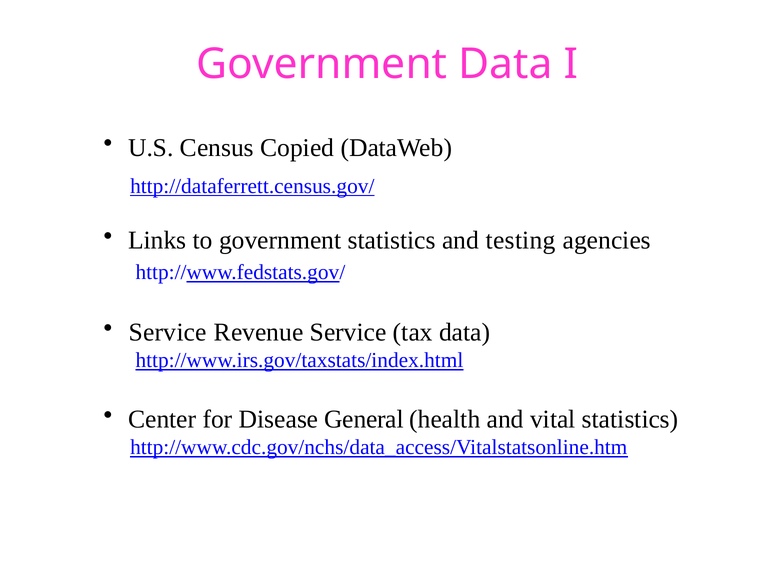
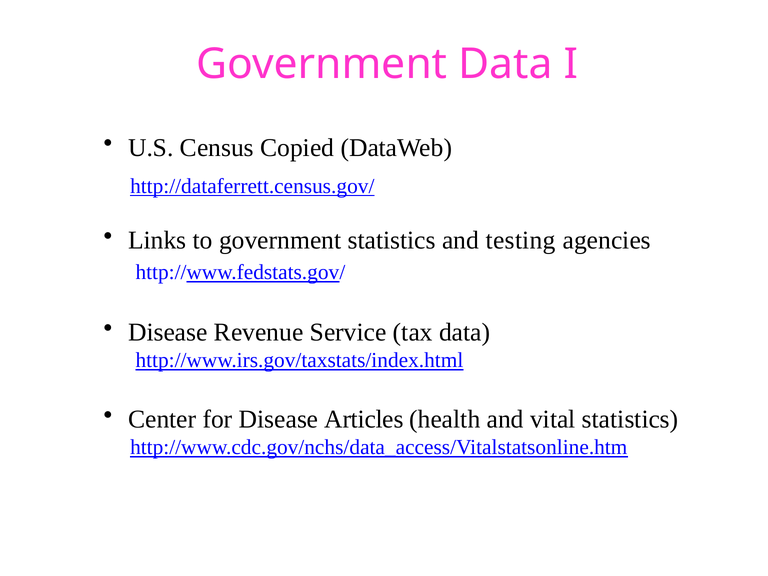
Service: Service -> Disease (168, 332)
General: General -> Articles (364, 420)
